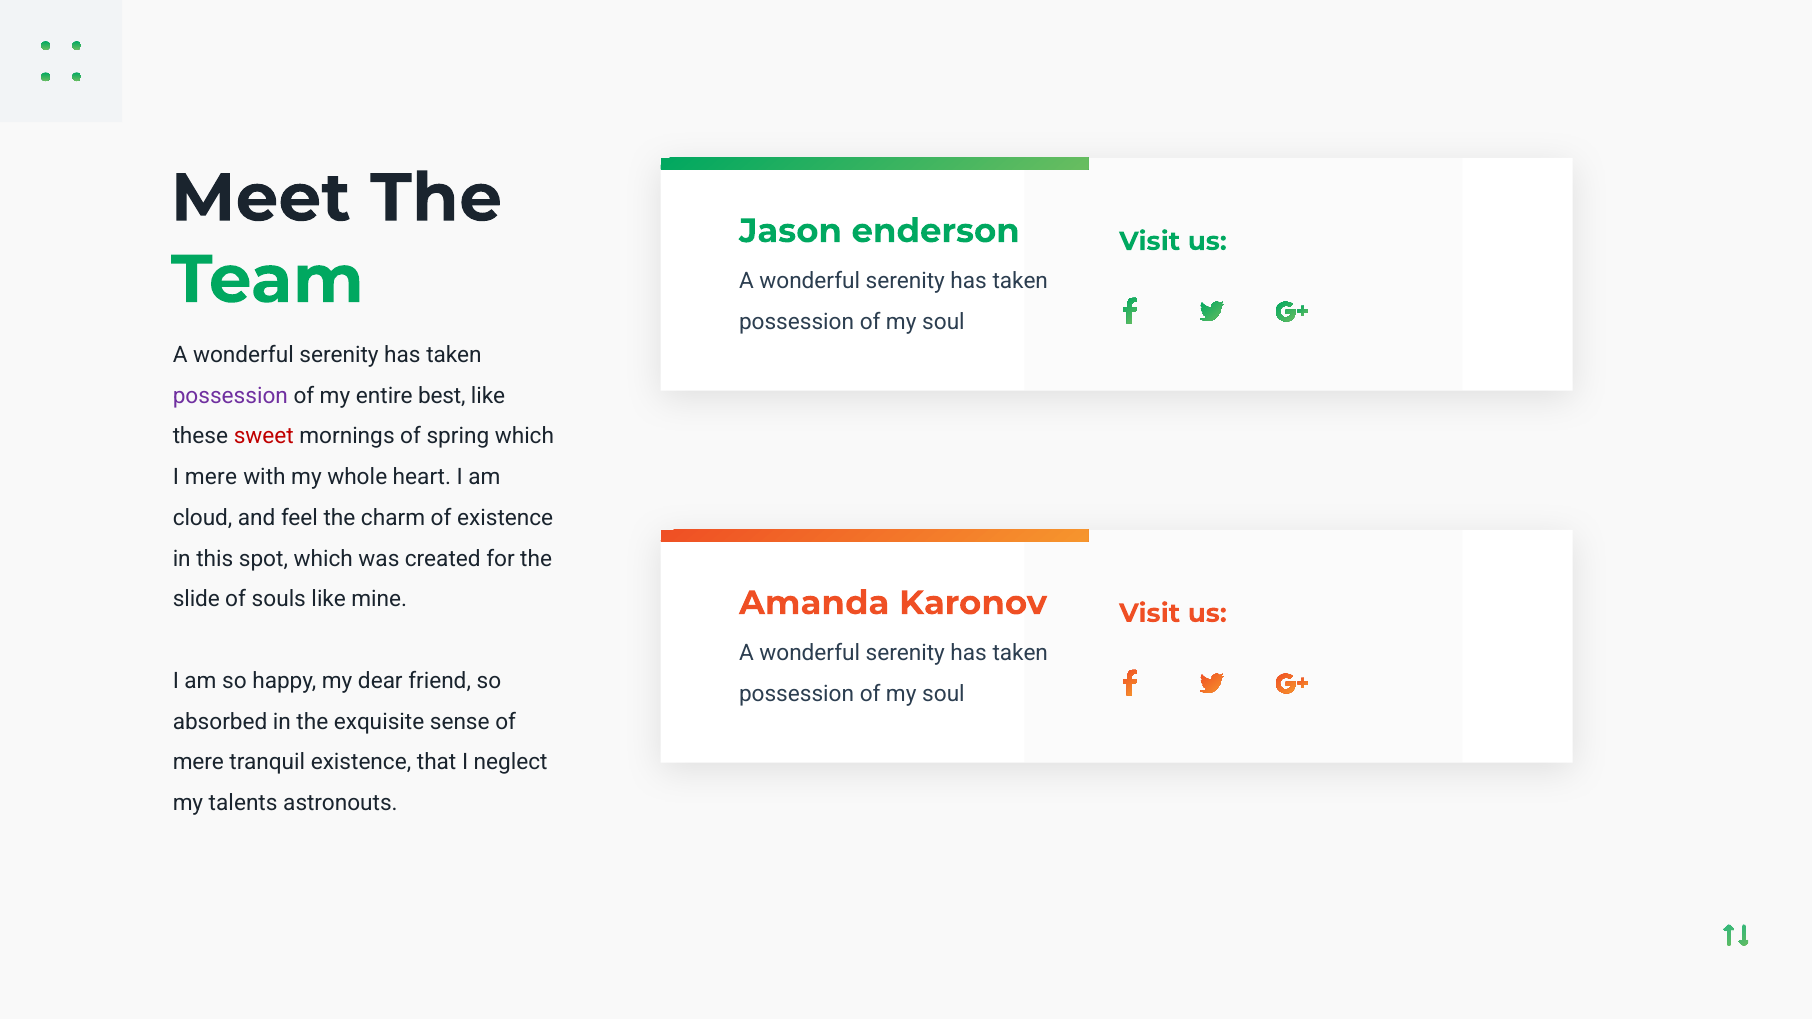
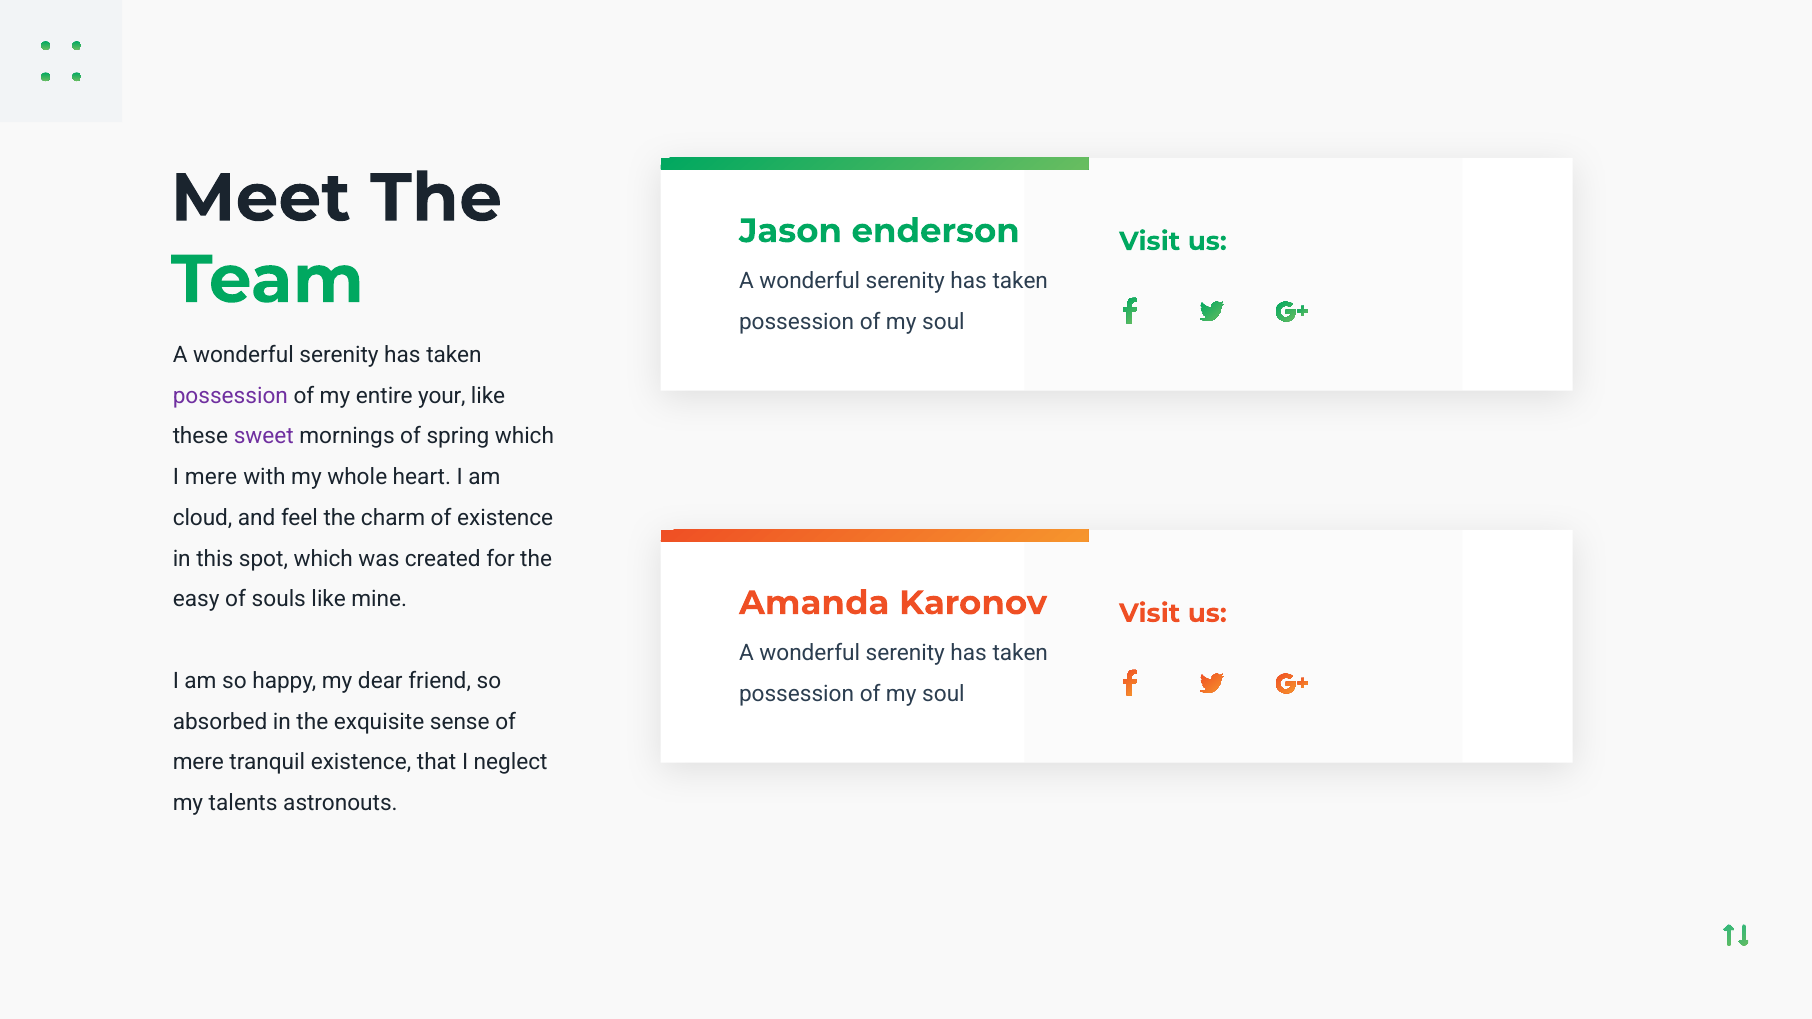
best: best -> your (442, 396)
sweet colour: red -> purple (264, 436)
slide: slide -> easy (196, 600)
